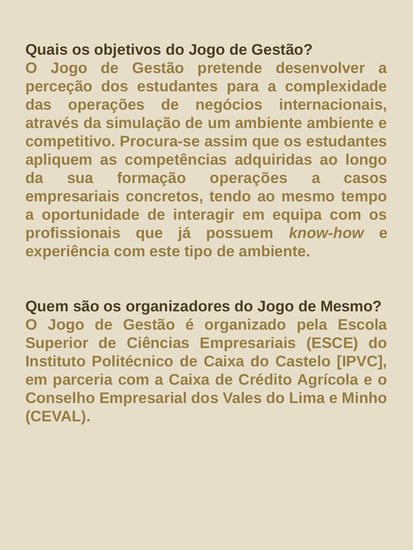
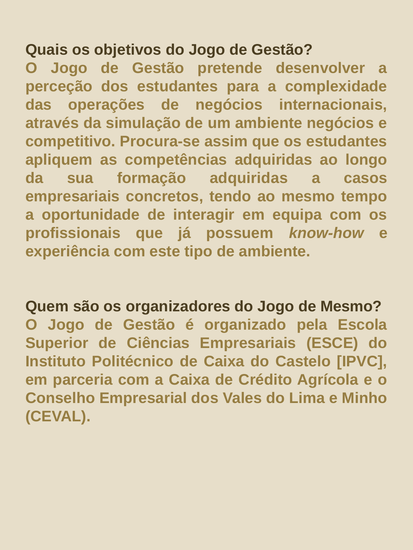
ambiente ambiente: ambiente -> negócios (340, 123)
formação operações: operações -> adquiridas (249, 178)
